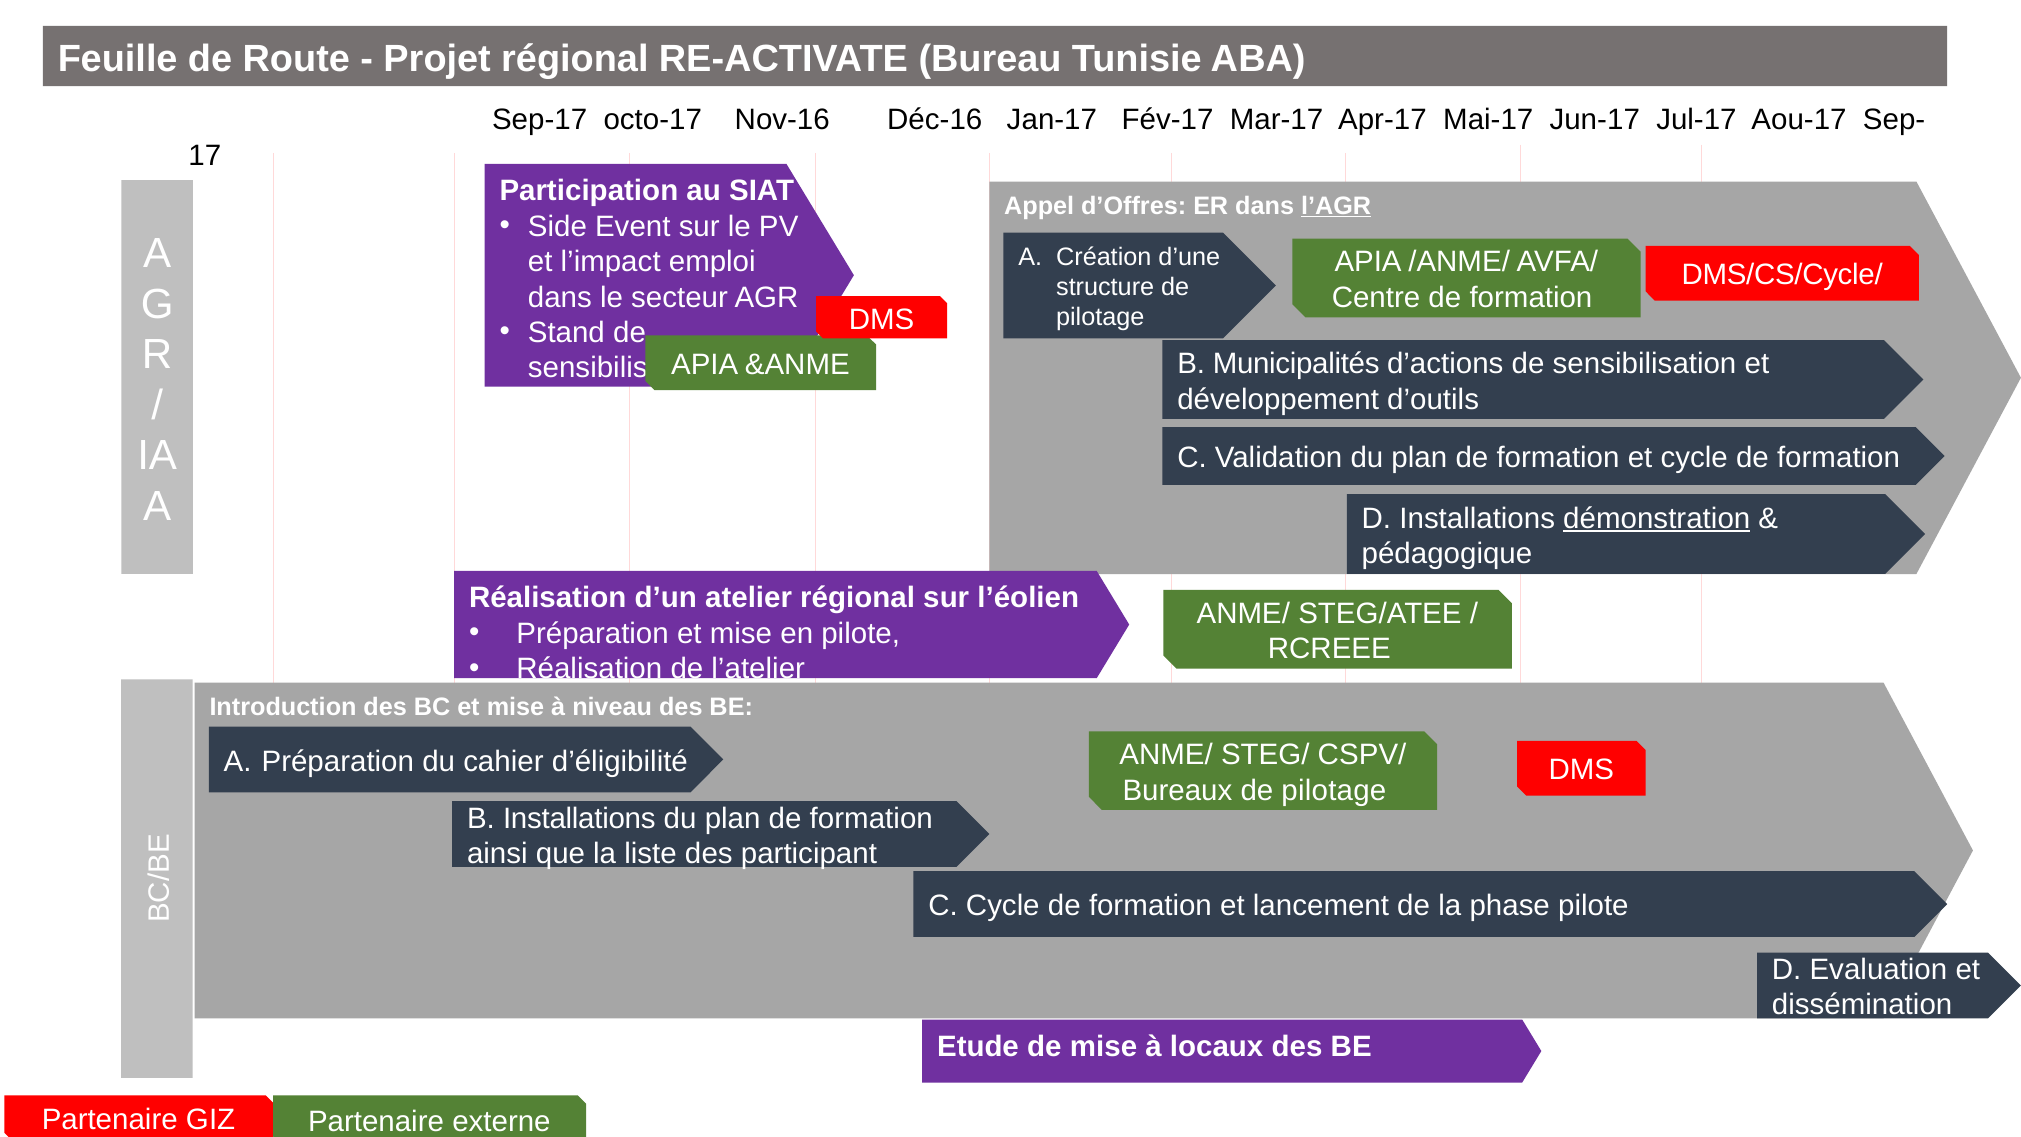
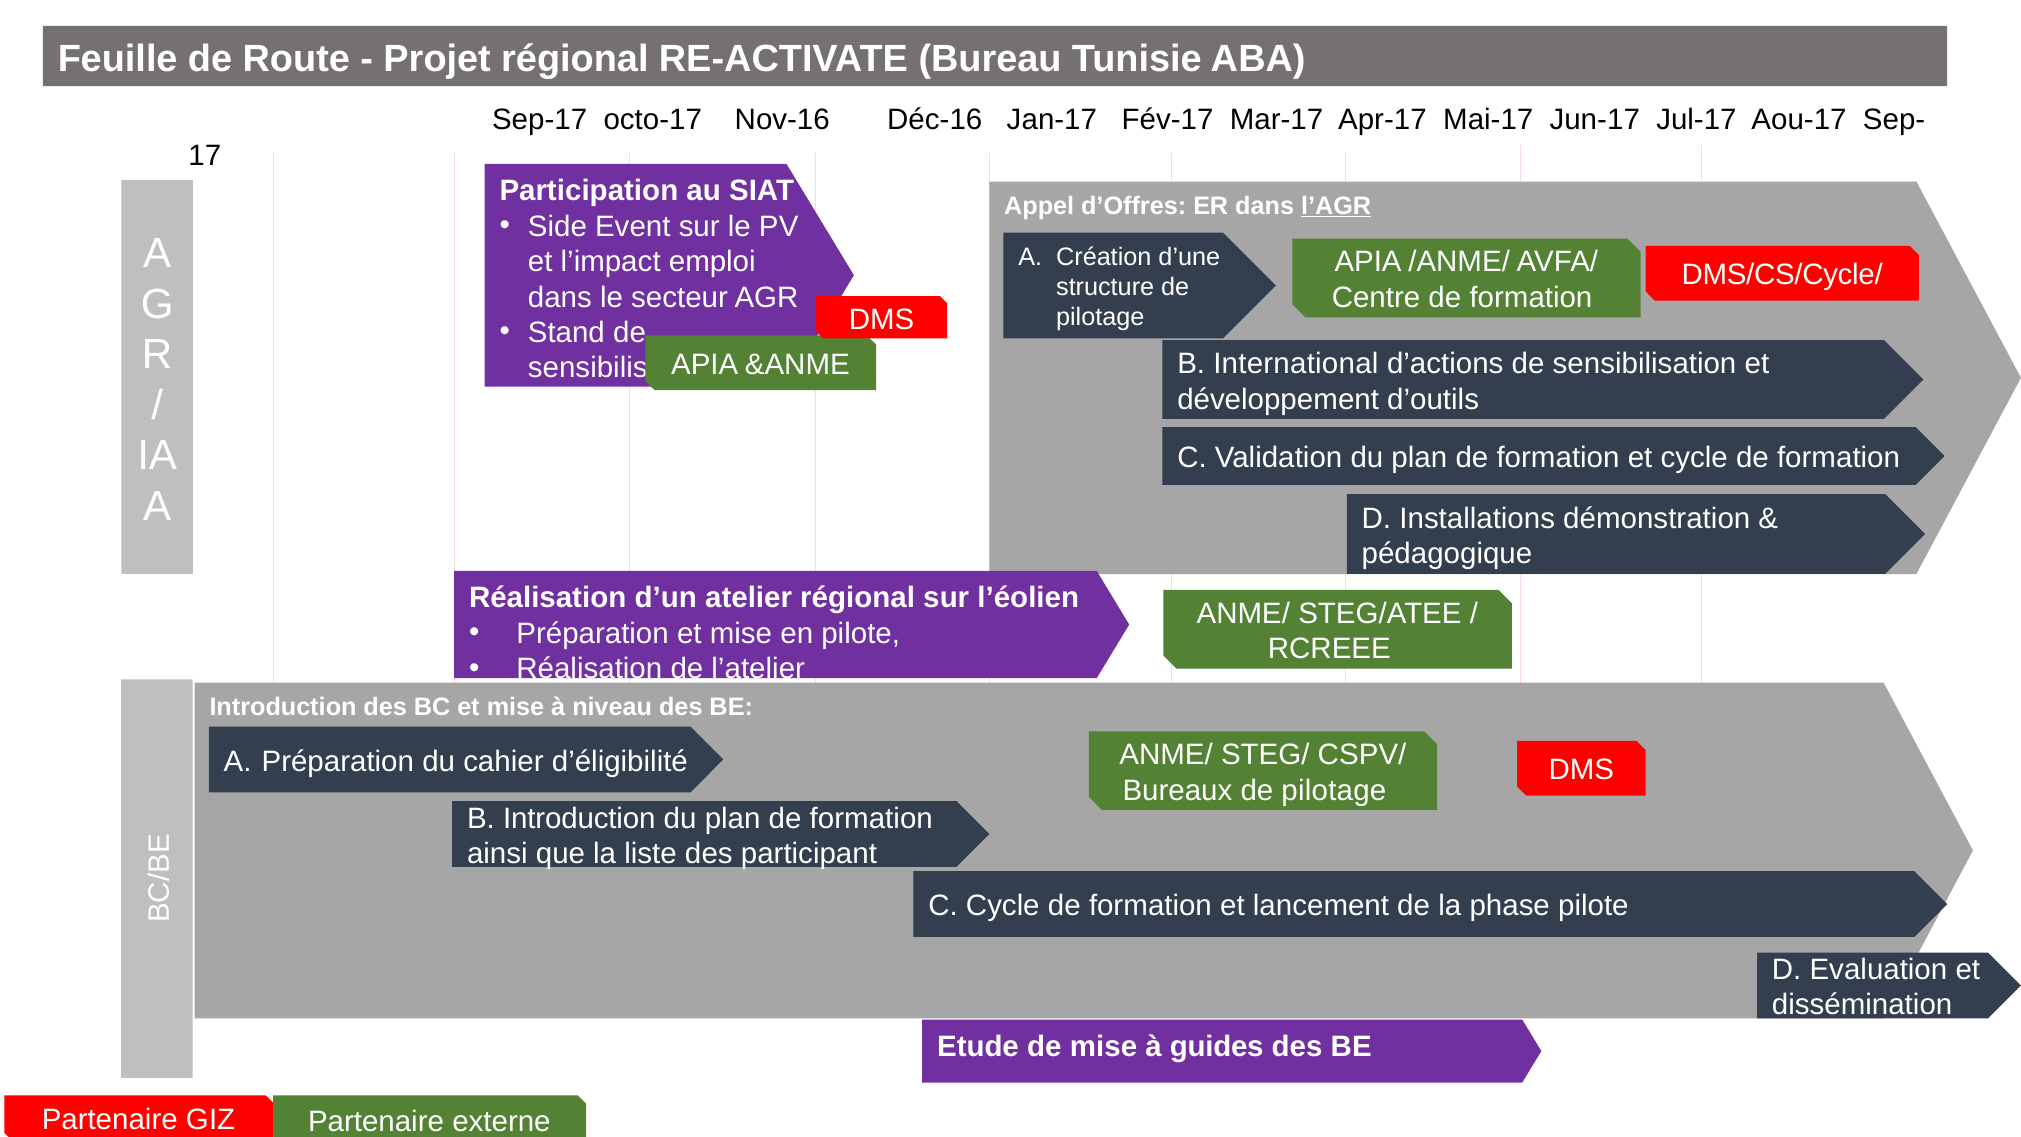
Municipalités: Municipalités -> International (1296, 364)
démonstration underline: present -> none (1657, 518)
B Installations: Installations -> Introduction (579, 818)
locaux: locaux -> guides (1217, 1047)
